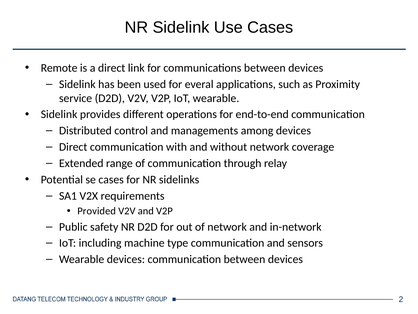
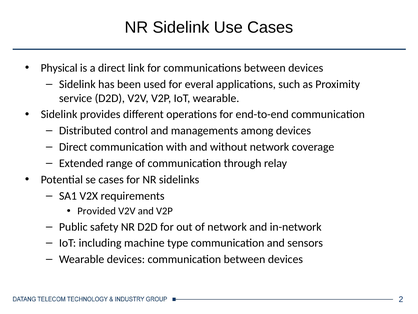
Remote: Remote -> Physical (59, 68)
